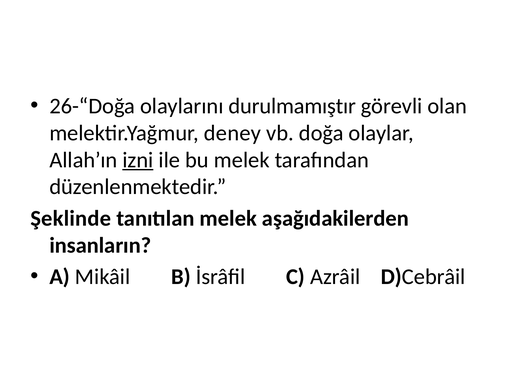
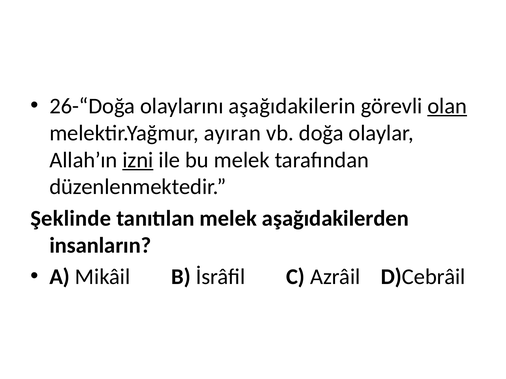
durulmamıştır: durulmamıştır -> aşağıdakilerin (292, 106)
olan underline: none -> present (447, 106)
deney: deney -> ayıran (232, 133)
